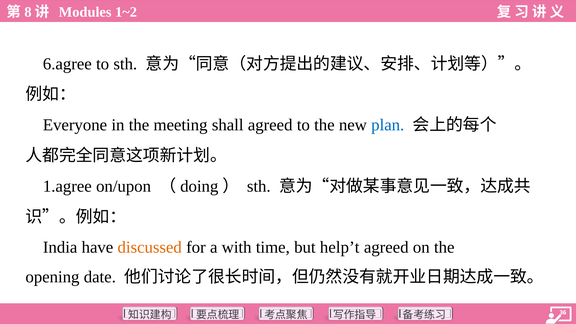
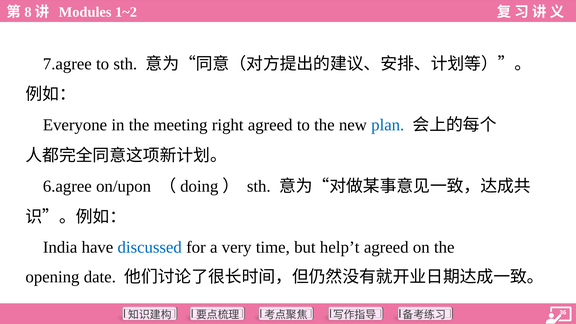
6.agree: 6.agree -> 7.agree (67, 64)
shall: shall -> right (228, 125)
1.agree: 1.agree -> 6.agree (67, 186)
discussed colour: orange -> blue (150, 247)
with: with -> very (237, 247)
